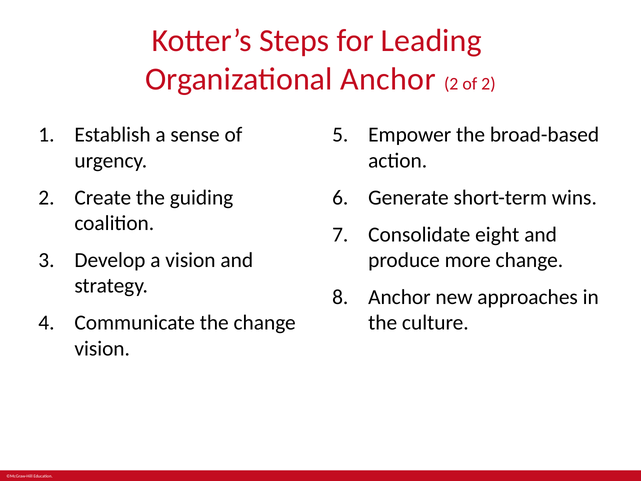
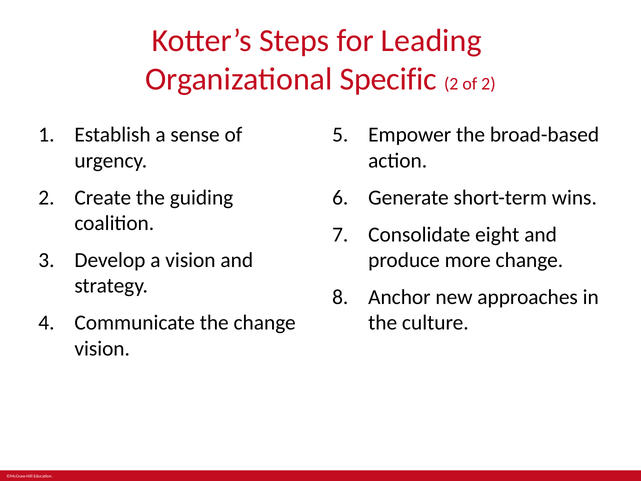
Organizational Anchor: Anchor -> Specific (388, 79)
